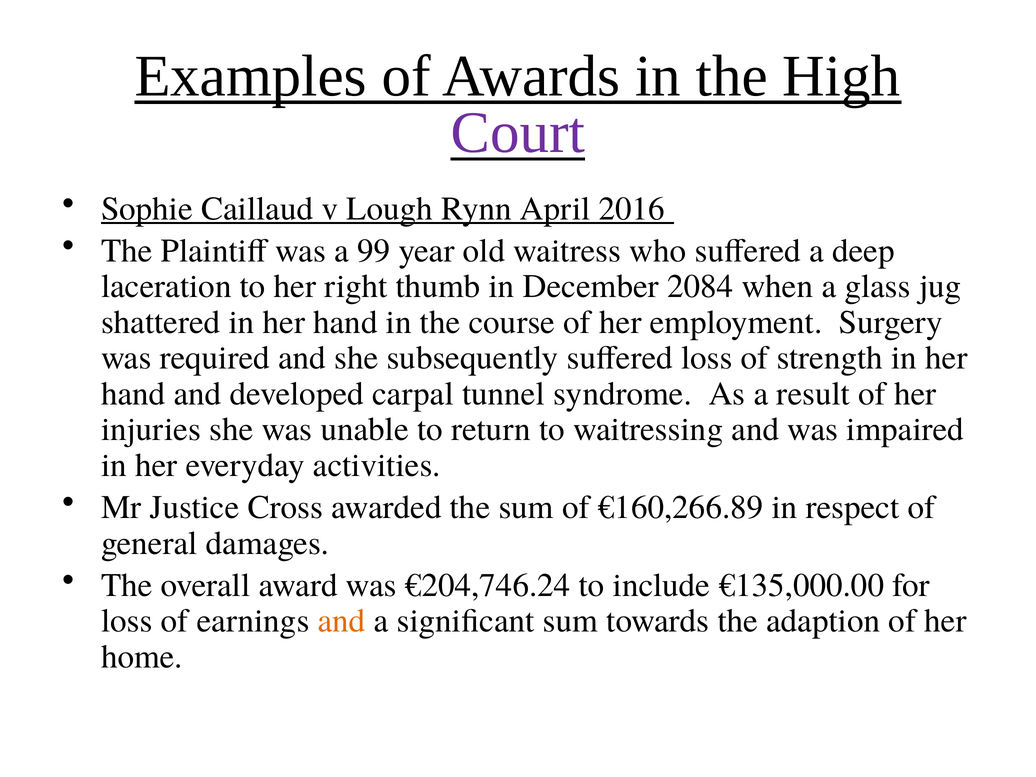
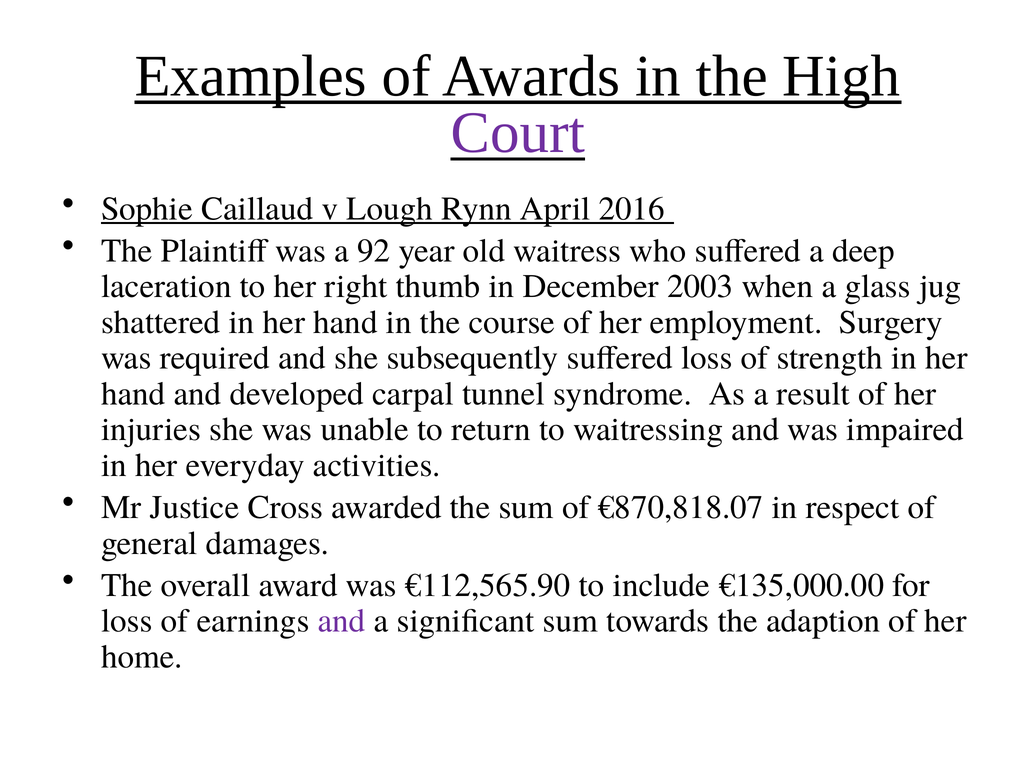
99: 99 -> 92 (374, 251)
2084: 2084 -> 2003 (700, 287)
€160,266.89: €160,266.89 -> €870,818.07 (681, 507)
€204,746.24: €204,746.24 -> €112,565.90 (488, 585)
and colour: orange -> purple (342, 621)
